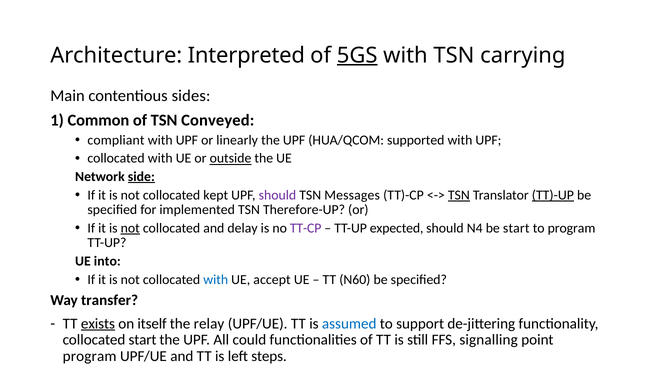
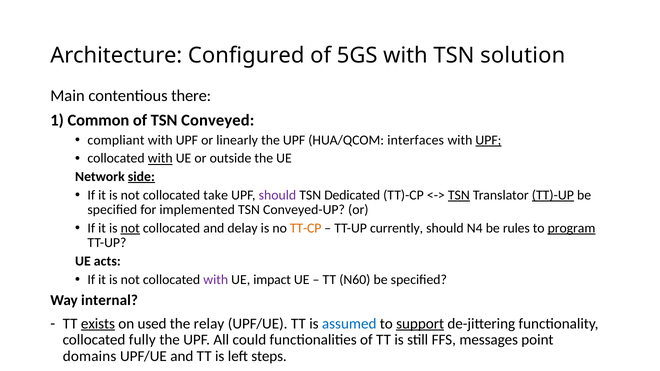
Interpreted: Interpreted -> Configured (246, 55)
5GS underline: present -> none (357, 55)
carrying: carrying -> solution (523, 55)
sides: sides -> there (191, 96)
supported: supported -> interfaces (416, 140)
UPF underline: none -> present (488, 140)
with underline: none -> present (160, 159)
outside underline: present -> none (230, 159)
kept: kept -> take (216, 195)
Messages: Messages -> Dedicated (352, 195)
Therefore-UP: Therefore-UP -> Conveyed-UP (304, 210)
TT-CP colour: purple -> orange (306, 228)
expected: expected -> currently (397, 228)
be start: start -> rules (516, 228)
program underline: none -> present (572, 228)
into: into -> acts (107, 261)
with colour: blue -> purple (216, 280)
accept: accept -> impact (272, 280)
transfer: transfer -> internal (110, 301)
itself: itself -> used (152, 324)
support underline: none -> present (420, 324)
collocated start: start -> fully (142, 340)
signalling: signalling -> messages (489, 340)
program: program -> domains (90, 357)
